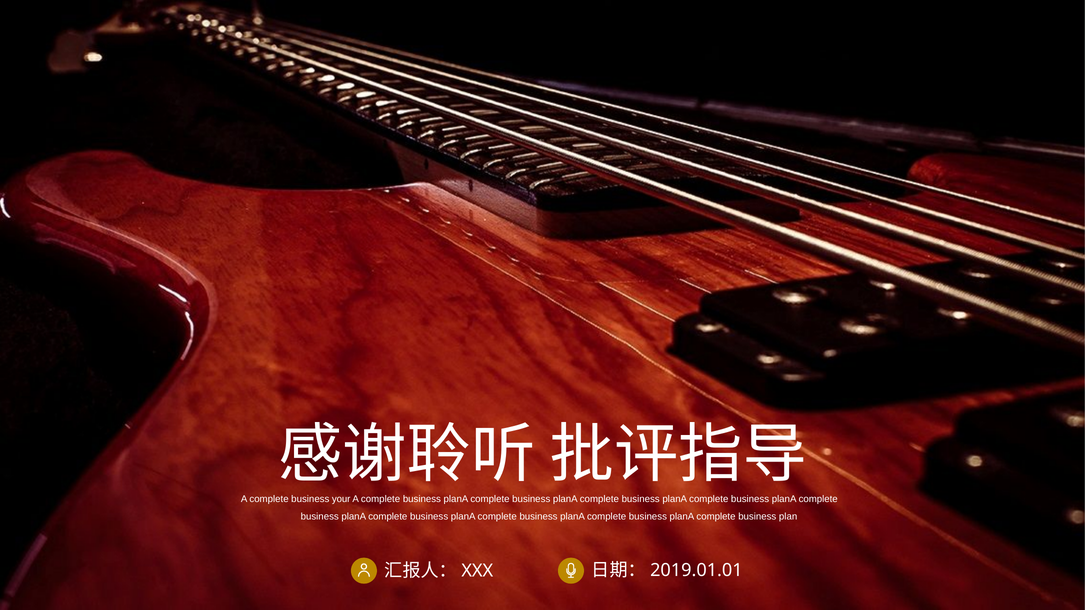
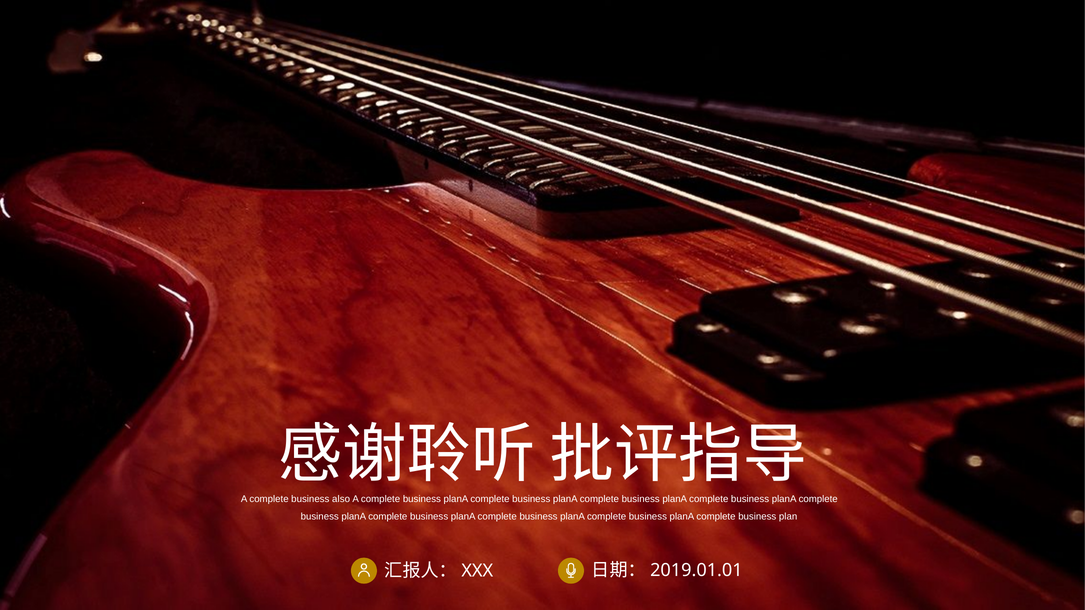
your: your -> also (341, 500)
